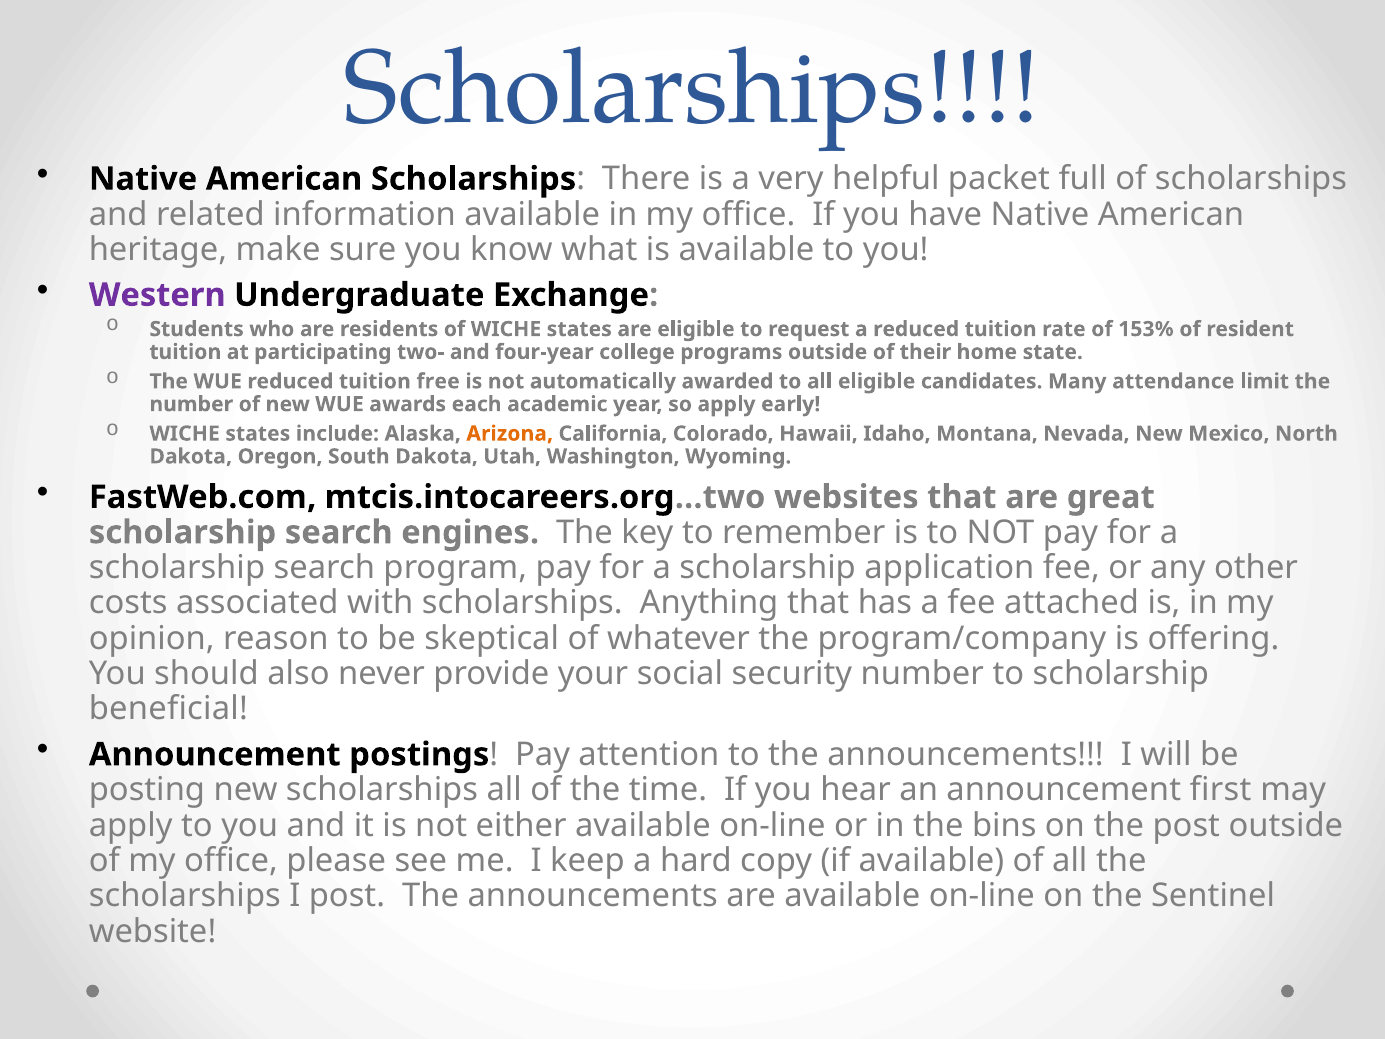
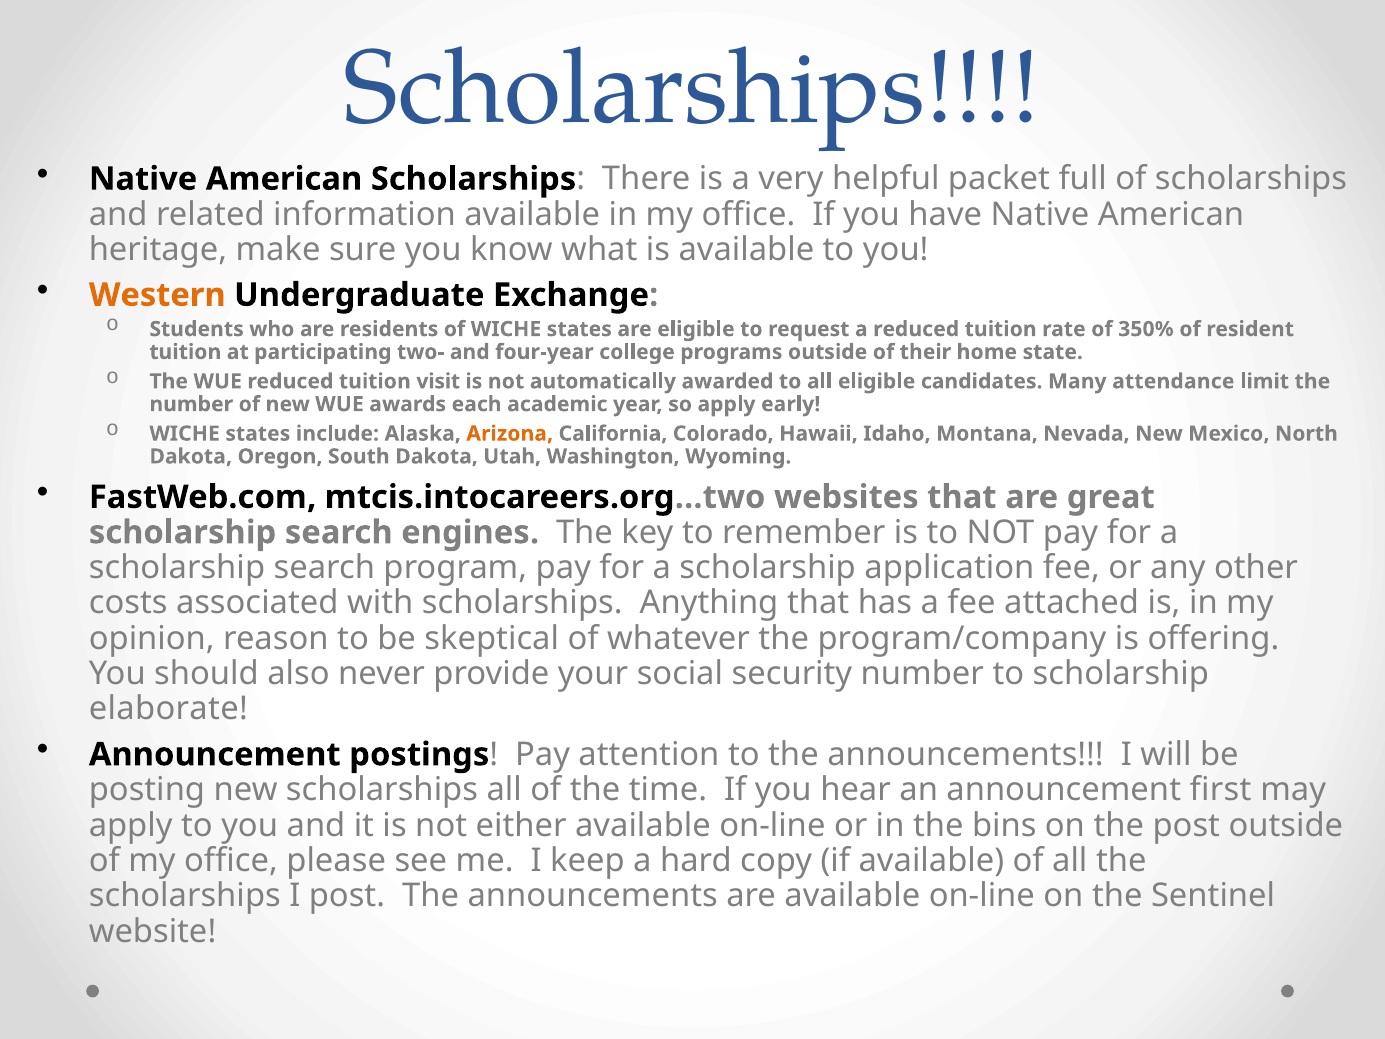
Western colour: purple -> orange (157, 295)
153%: 153% -> 350% (1146, 329)
free: free -> visit (438, 381)
beneficial: beneficial -> elaborate (168, 709)
